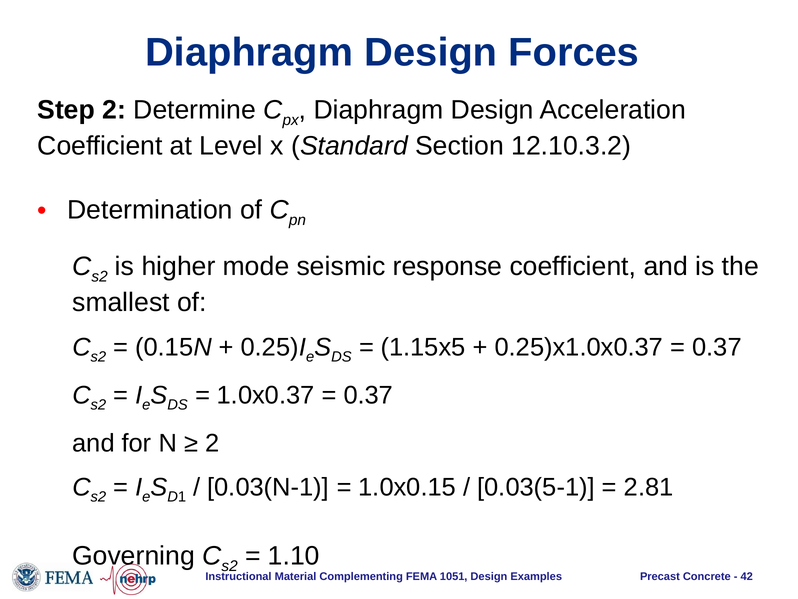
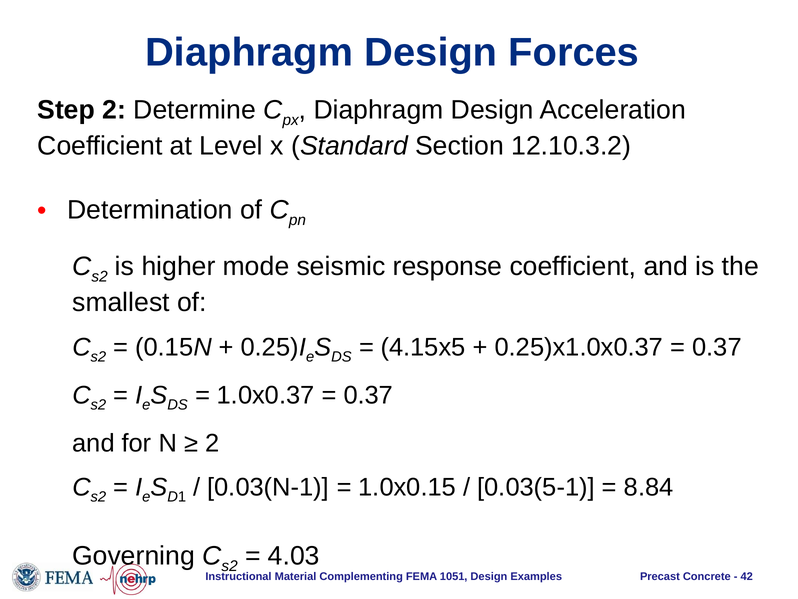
1.15x5: 1.15x5 -> 4.15x5 (423, 347)
2.81: 2.81 -> 8.84 (649, 487)
1.10: 1.10 -> 4.03 (294, 556)
